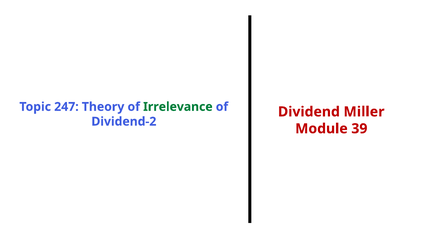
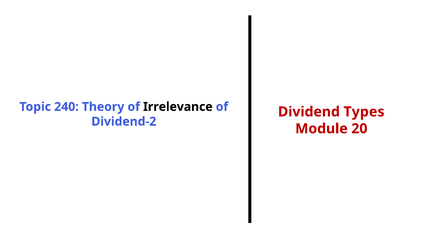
247: 247 -> 240 (66, 107)
Irrelevance colour: green -> black (178, 107)
Miller: Miller -> Types (364, 112)
39: 39 -> 20 (359, 129)
